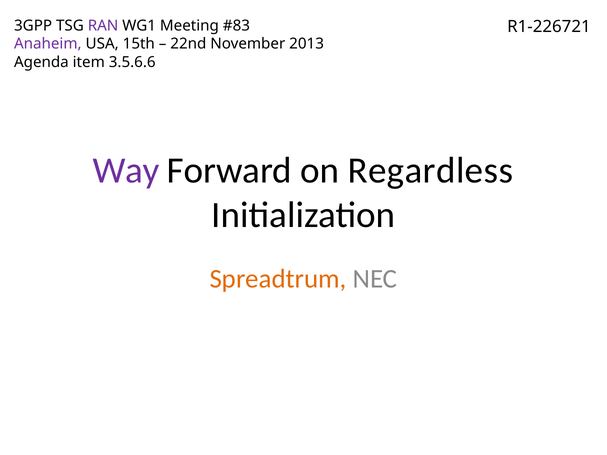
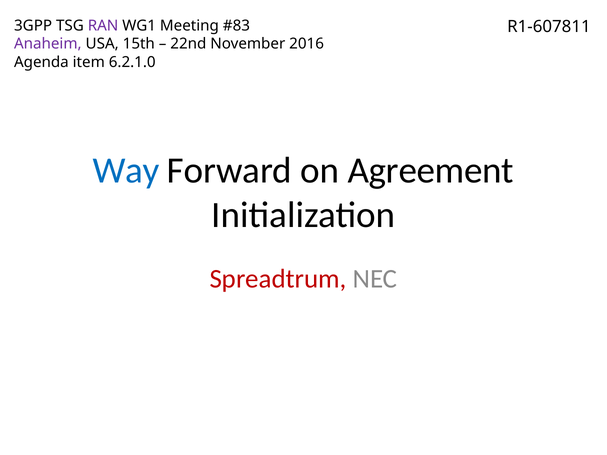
R1-226721: R1-226721 -> R1-607811 (549, 27)
2013: 2013 -> 2016 (307, 44)
3.5.6.6: 3.5.6.6 -> 6.2.1.0 (132, 62)
Way colour: purple -> blue (126, 171)
Regardless: Regardless -> Agreement (431, 171)
Spreadtrum colour: orange -> red (278, 279)
